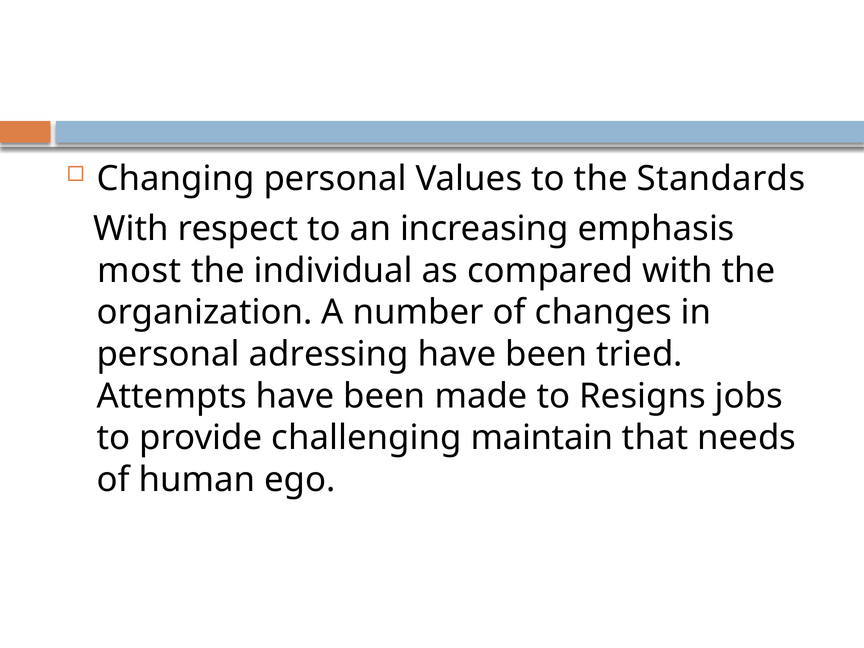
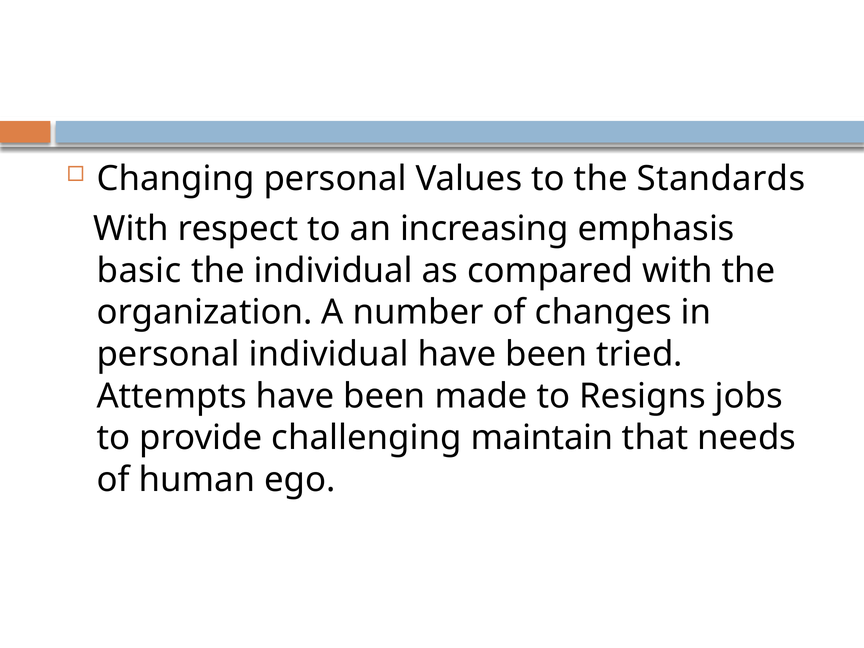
most: most -> basic (139, 271)
personal adressing: adressing -> individual (329, 354)
